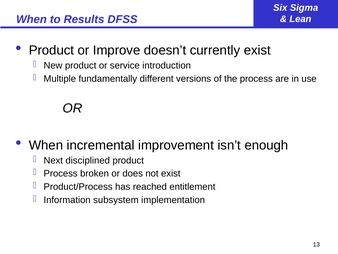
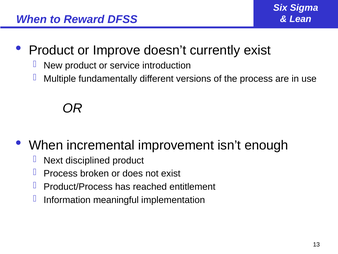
Results: Results -> Reward (84, 19)
subsystem: subsystem -> meaningful (116, 200)
